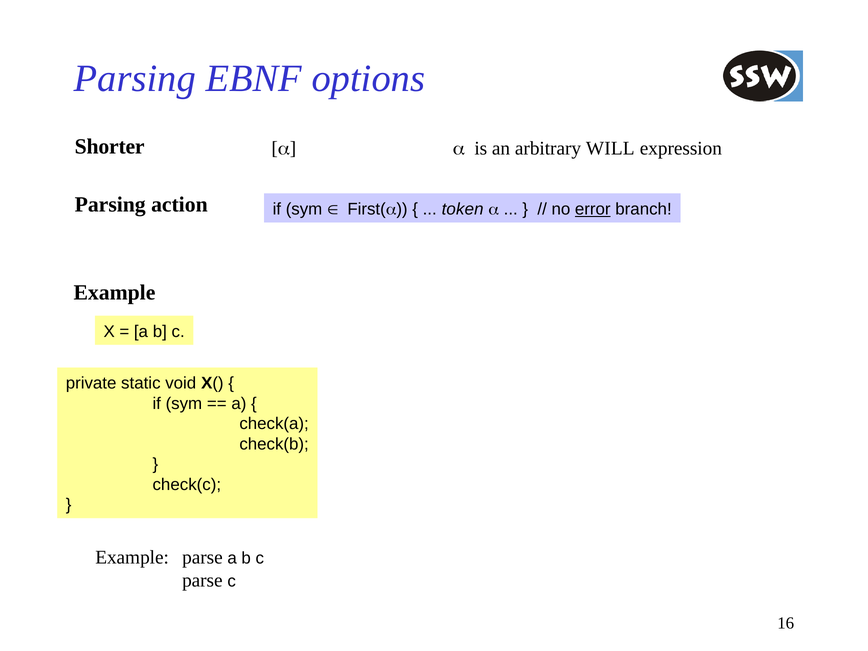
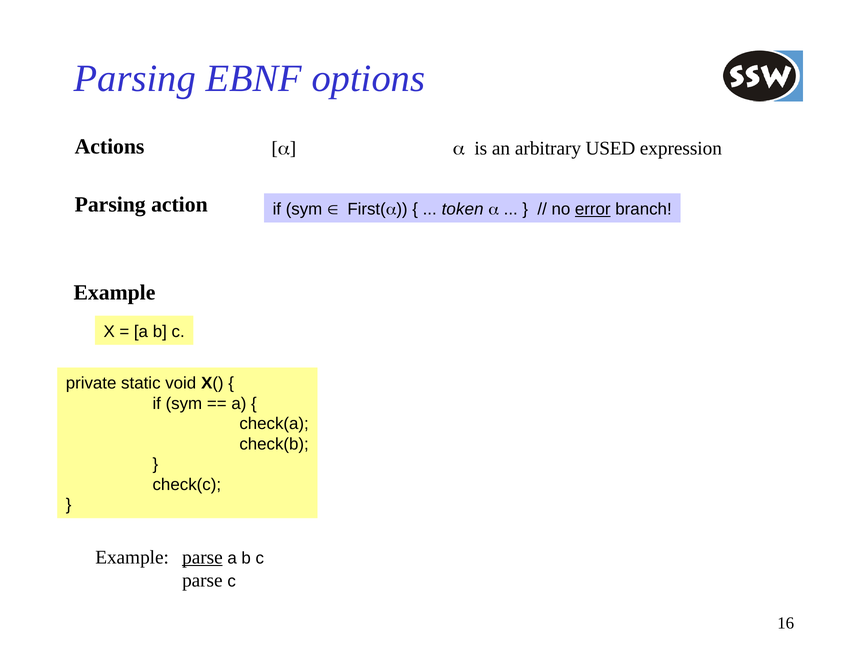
Shorter: Shorter -> Actions (110, 147)
WILL: WILL -> USED (610, 148)
parse underline: none -> present (202, 557)
